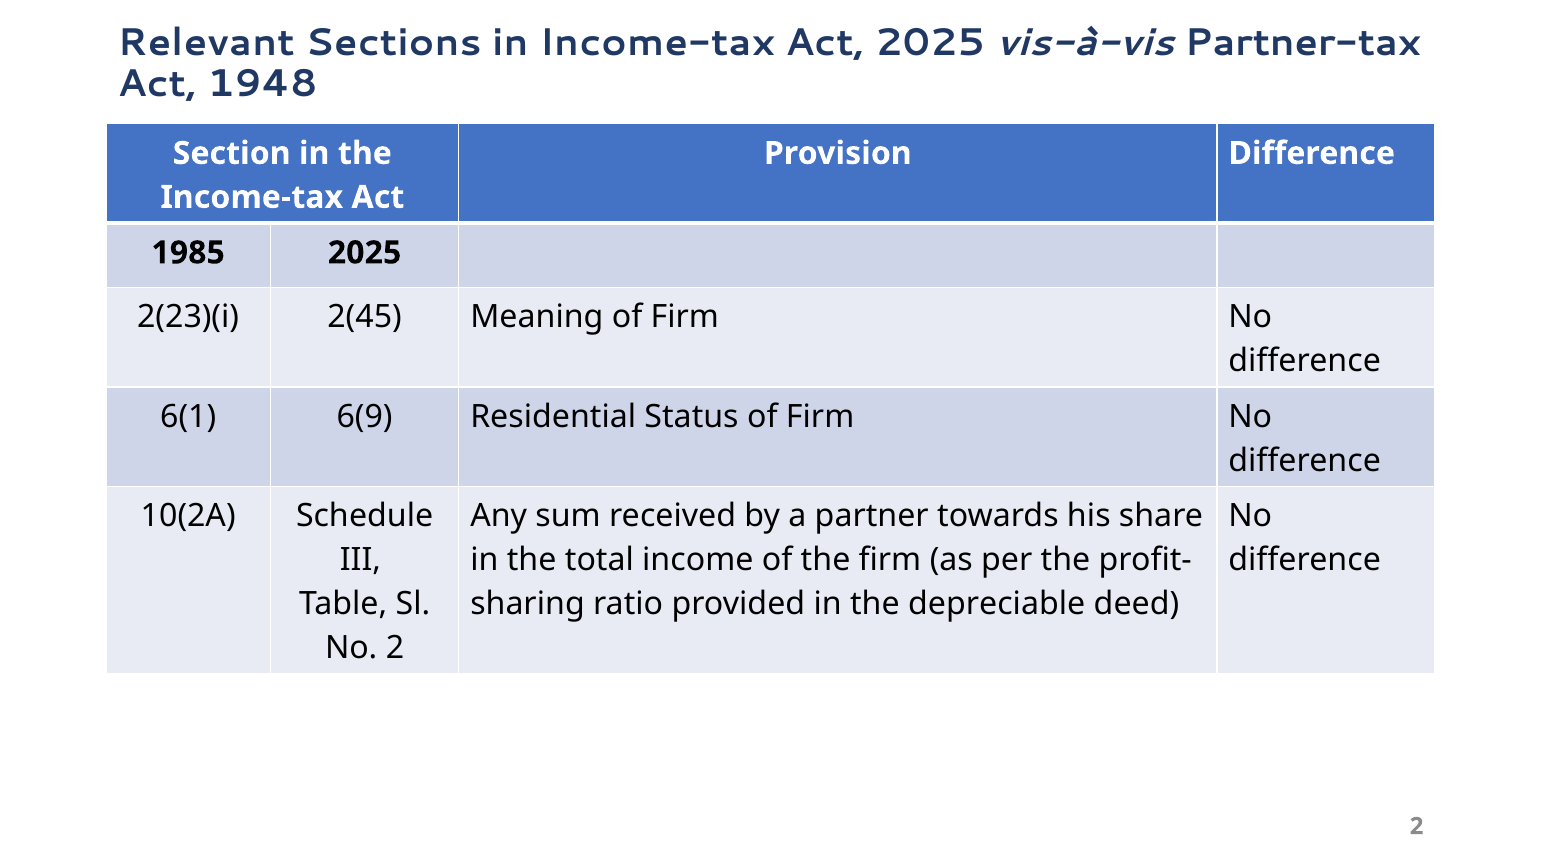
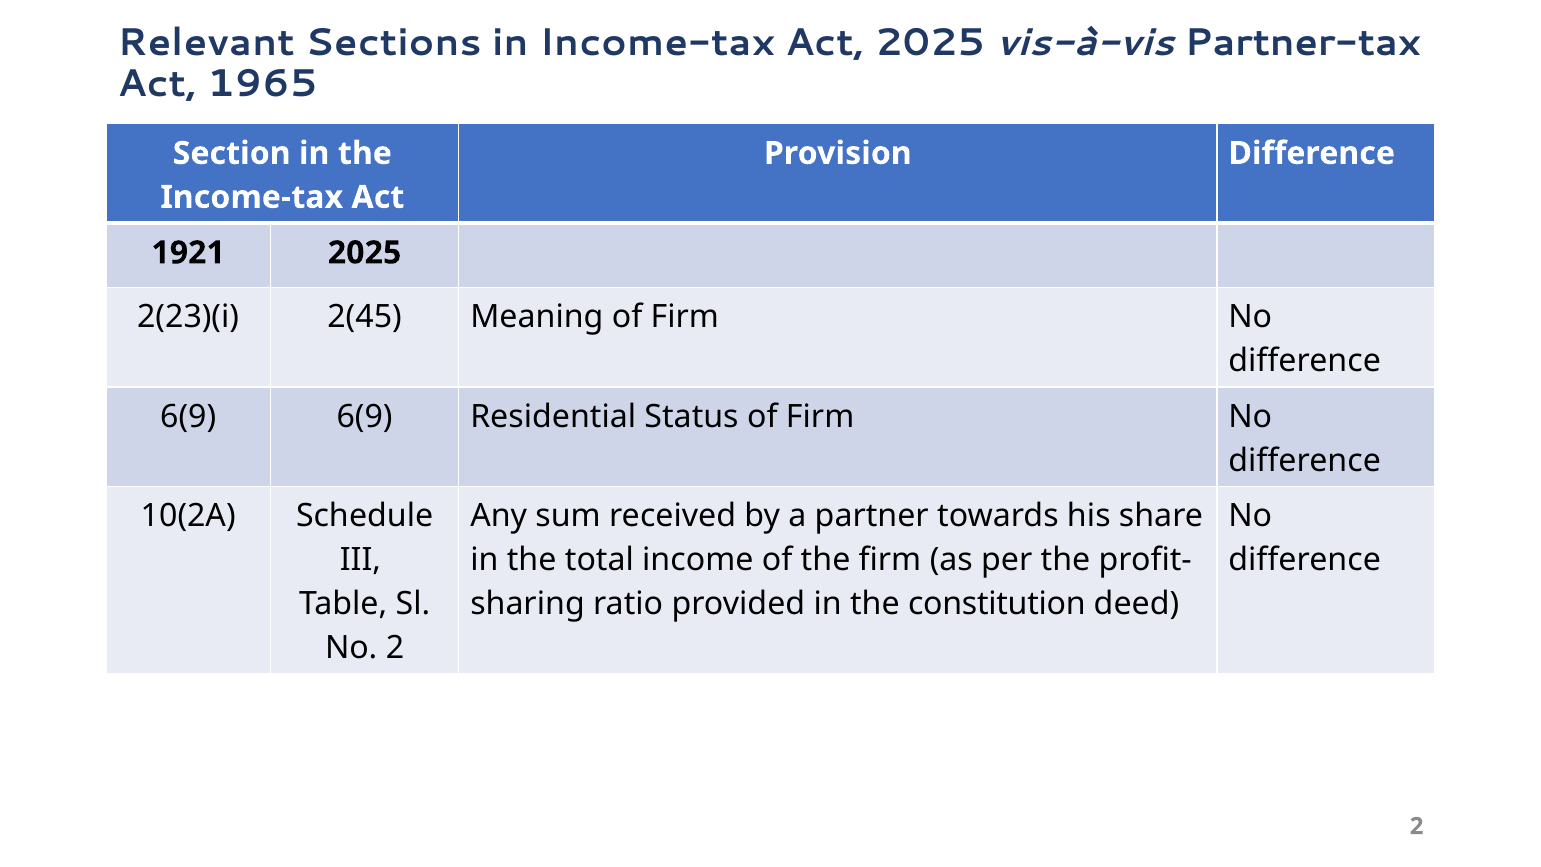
1948: 1948 -> 1965 (262, 84)
1985: 1985 -> 1921 (188, 253)
6(1: 6(1 -> 6(9 (188, 417)
depreciable: depreciable -> constitution (997, 604)
